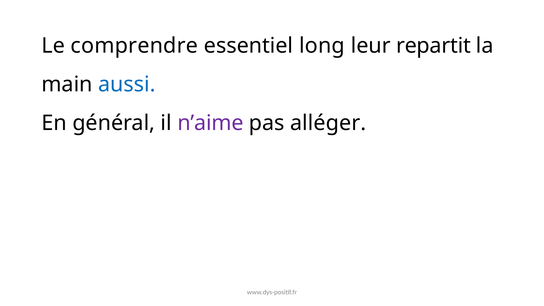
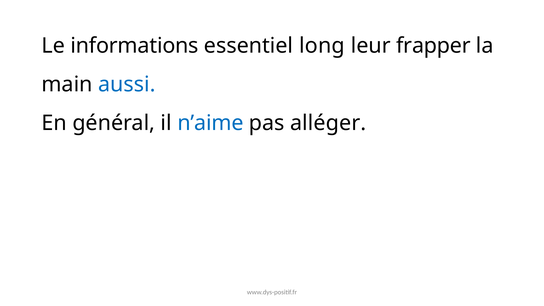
comprendre: comprendre -> informations (135, 46)
repartit: repartit -> frapper (433, 46)
n’aime colour: purple -> blue (210, 123)
